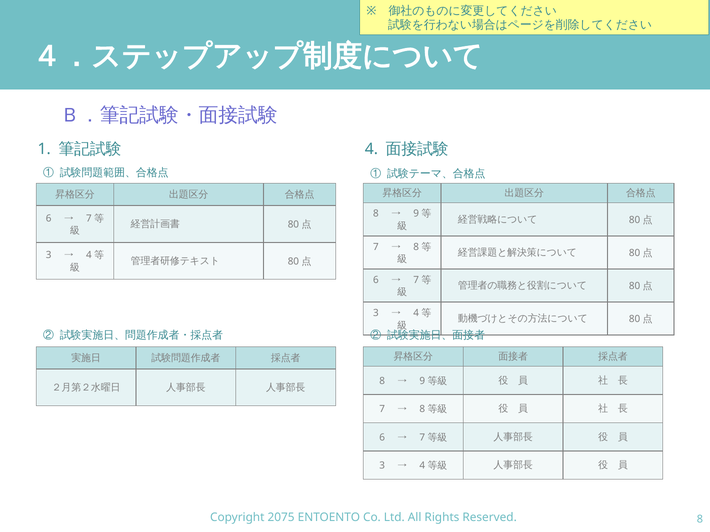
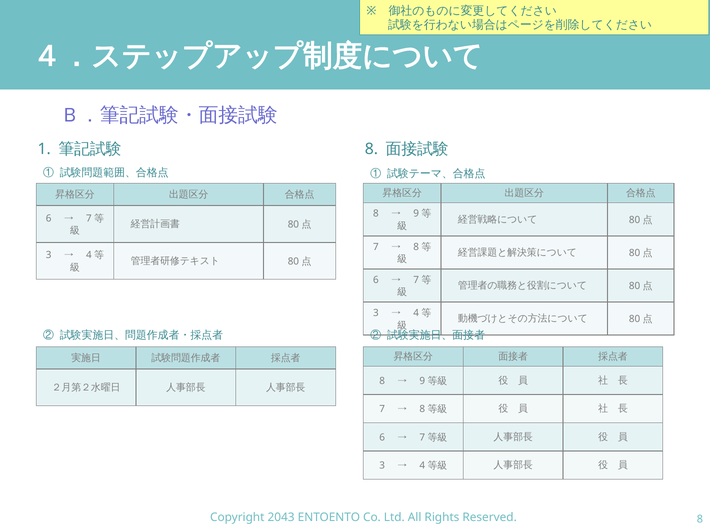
4: 4 -> 8 (371, 149)
2075: 2075 -> 2043 (281, 518)
